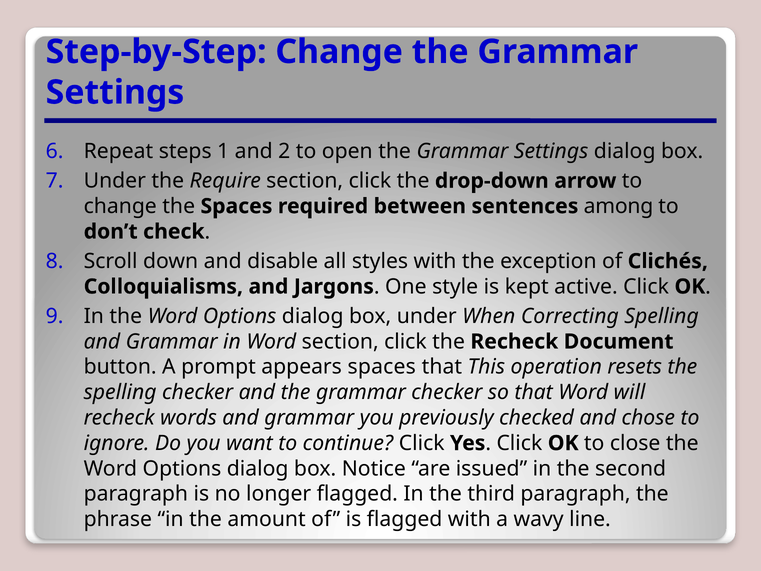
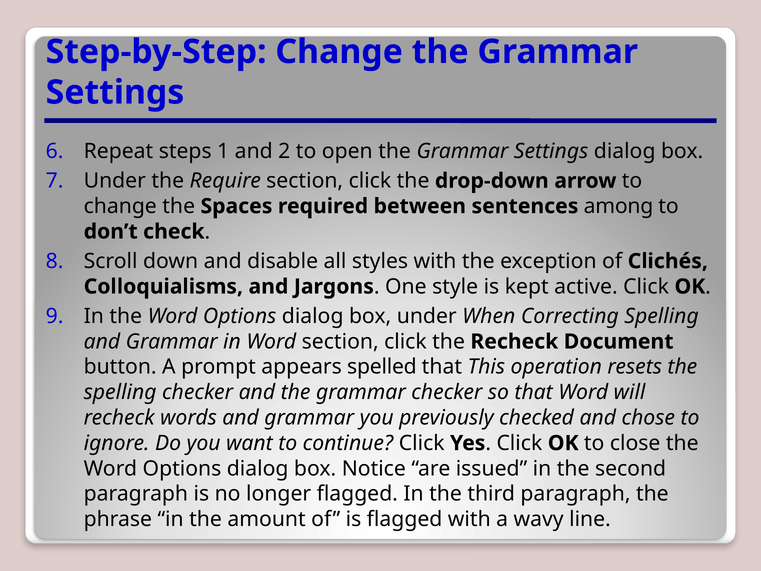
appears spaces: spaces -> spelled (382, 367)
